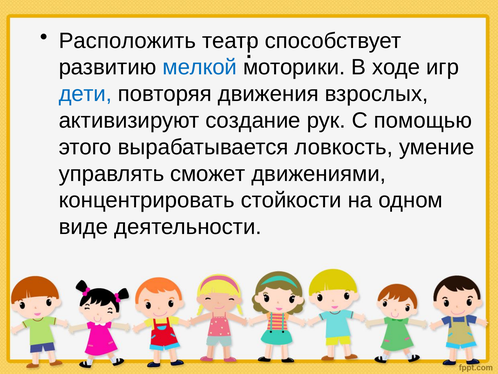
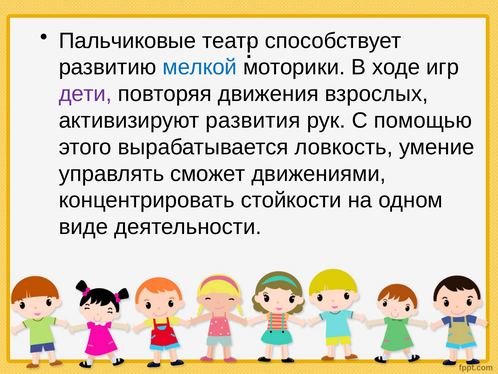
Расположить: Расположить -> Пальчиковые (127, 41)
дети colour: blue -> purple (85, 94)
создание: создание -> развития (253, 120)
